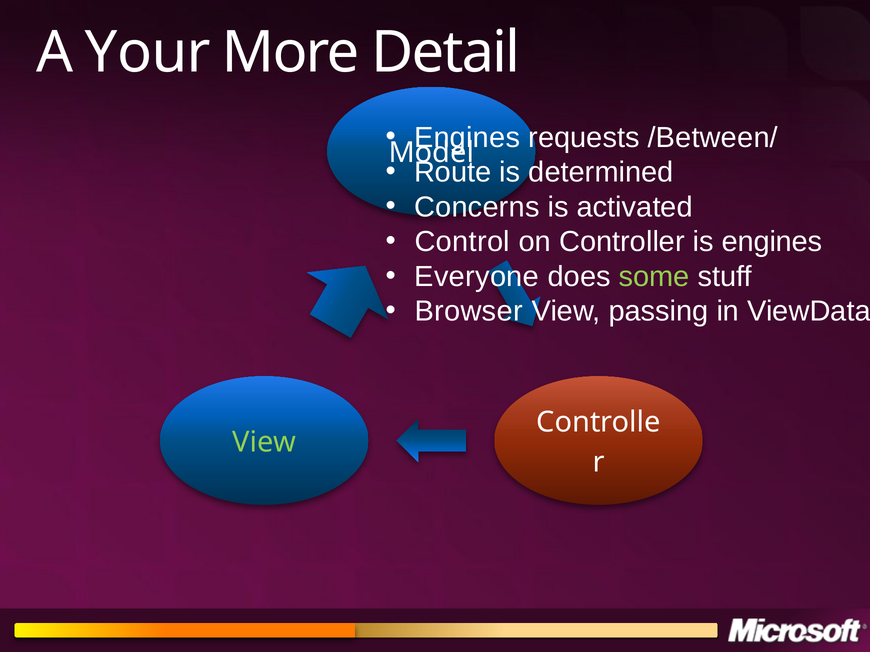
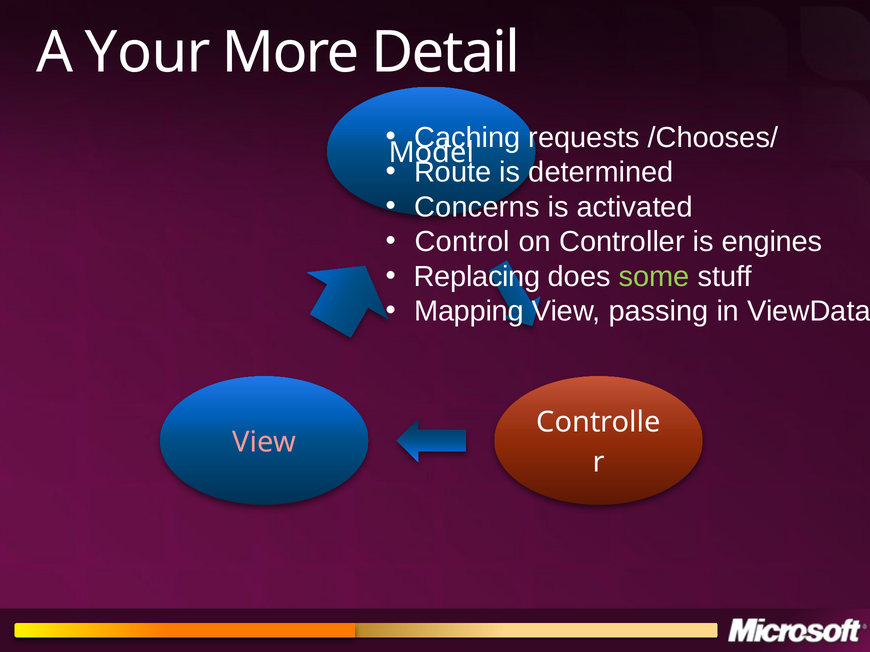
Engines: Engines -> Caching (467, 138)
/Between/: /Between/ -> /Chooses/ (713, 138)
Everyone: Everyone -> Replacing (477, 277)
Browser: Browser -> Mapping (469, 312)
View colour: light green -> pink (264, 443)
